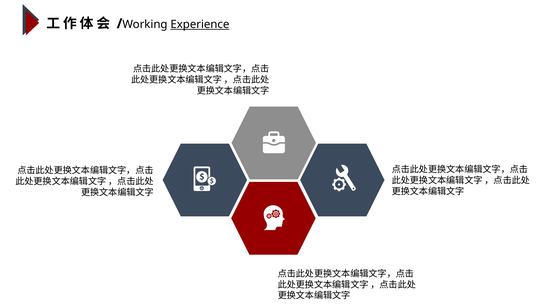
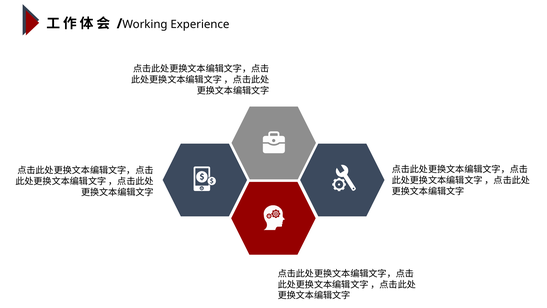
Experience underline: present -> none (200, 24)
